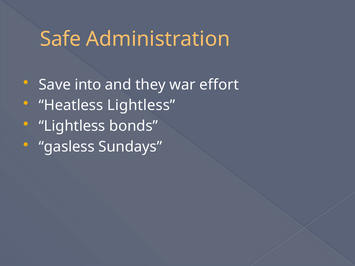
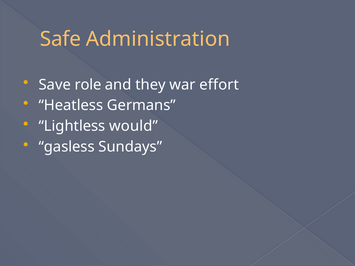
into: into -> role (88, 85)
Heatless Lightless: Lightless -> Germans (141, 105)
bonds: bonds -> would (134, 126)
